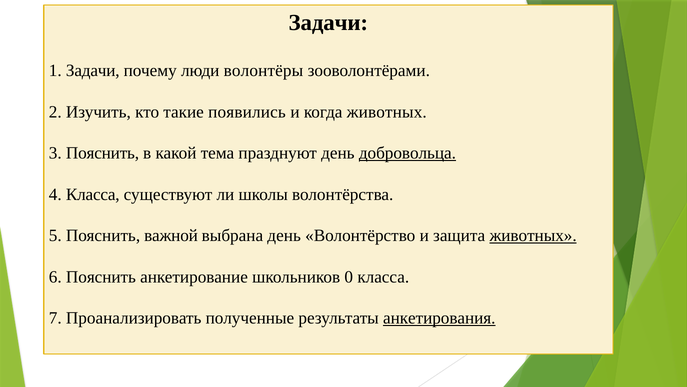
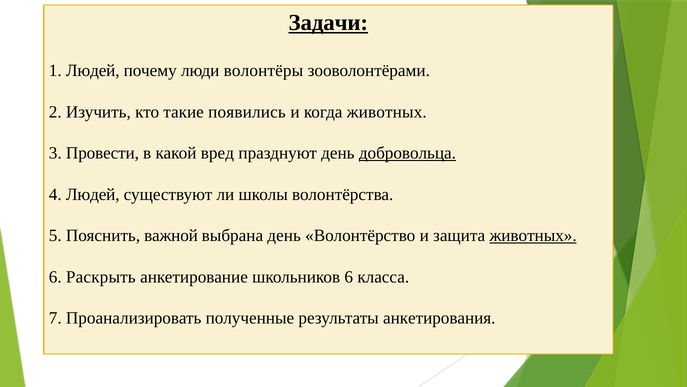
Задачи underline: none -> present (328, 23)
1 Задачи: Задачи -> Людей (93, 70)
3 Пояснить: Пояснить -> Провести (102, 153)
тема: тема -> вред (217, 153)
4 Класса: Класса -> Людей (93, 194)
6 Пояснить: Пояснить -> Раскрыть (101, 277)
школьников 0: 0 -> 6 (349, 277)
анкетирования underline: present -> none (439, 318)
